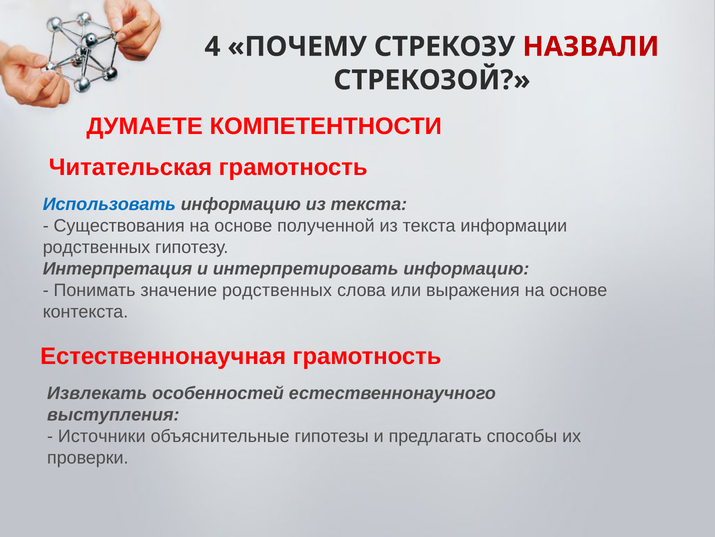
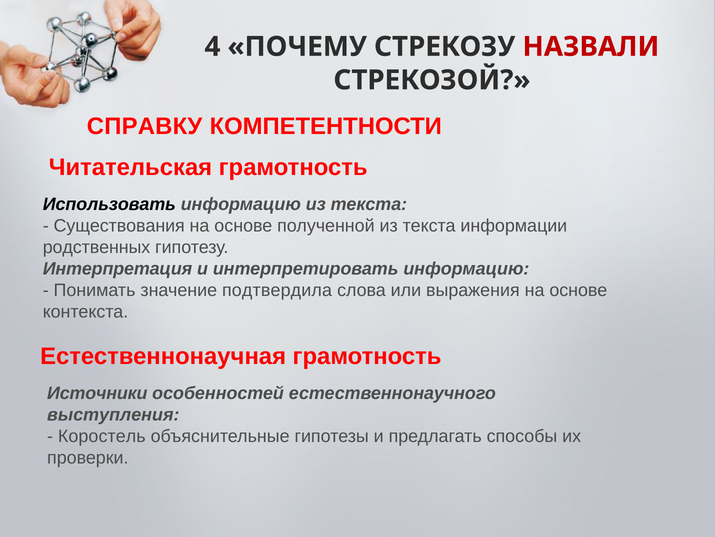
ДУМАЕТЕ: ДУМАЕТЕ -> СПРАВКУ (145, 126)
Использовать colour: blue -> black (109, 204)
значение родственных: родственных -> подтвердила (277, 290)
Извлекать: Извлекать -> Источники (97, 393)
Источники: Источники -> Коростель (102, 436)
